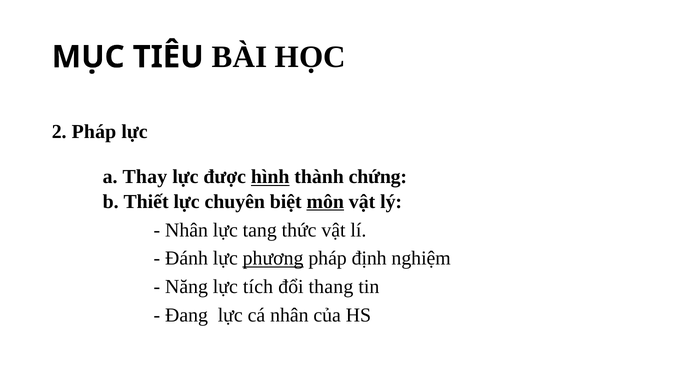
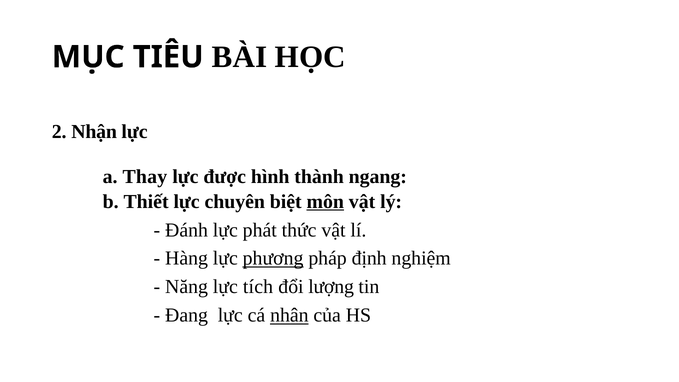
2 Pháp: Pháp -> Nhận (94, 132)
hình underline: present -> none (270, 177)
chứng: chứng -> ngang (378, 177)
Nhân: Nhân -> Đánh (187, 230)
tang: tang -> phát (260, 230)
Đánh: Đánh -> Hàng (187, 258)
thang: thang -> lượng (331, 287)
nhân underline: none -> present (289, 315)
